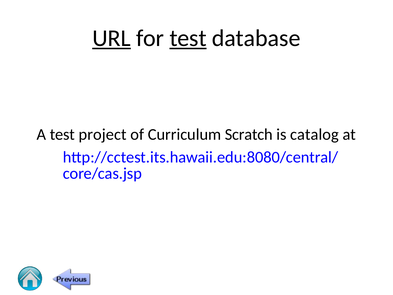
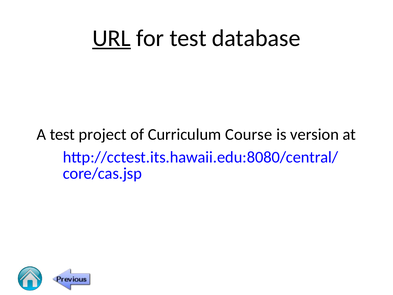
test underline: present -> none (188, 38)
Scratch: Scratch -> Course (249, 134)
catalog: catalog -> version (315, 134)
